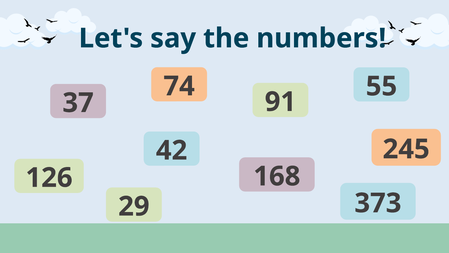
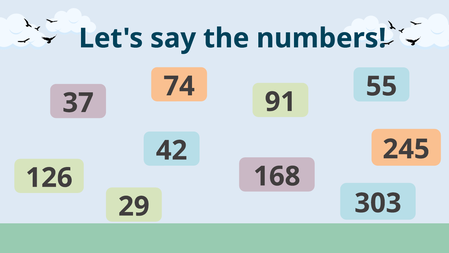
373: 373 -> 303 (378, 203)
